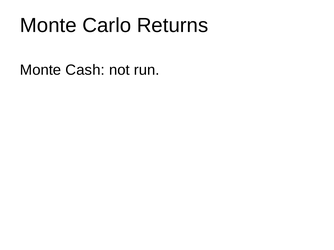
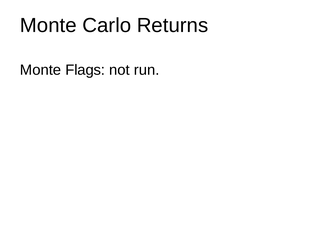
Cash: Cash -> Flags (85, 70)
